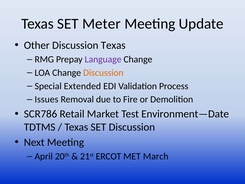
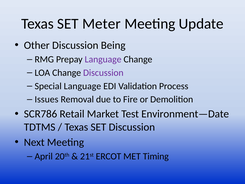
Discussion Texas: Texas -> Being (113, 45)
Discussion colour: orange -> purple (103, 73)
Special Extended: Extended -> Language (82, 86)
March: March -> Timing (156, 156)
